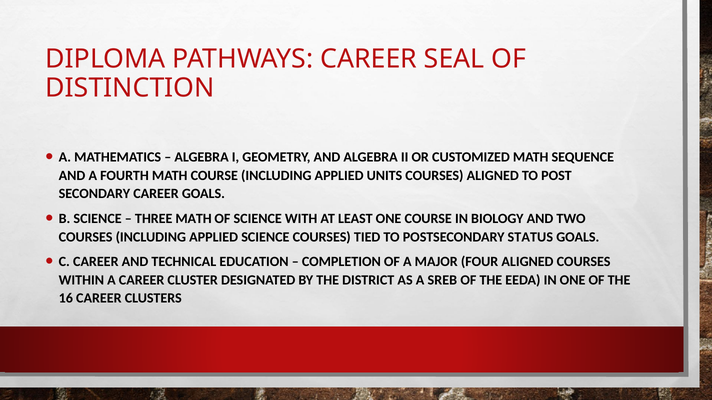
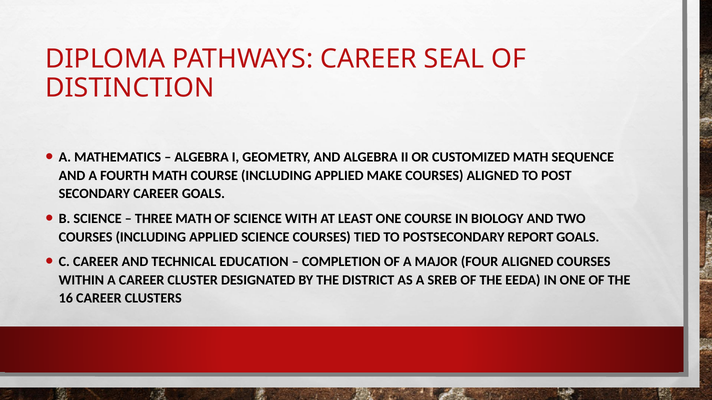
UNITS: UNITS -> MAKE (384, 176)
STATUS: STATUS -> REPORT (530, 237)
